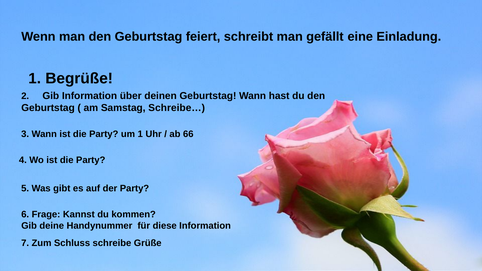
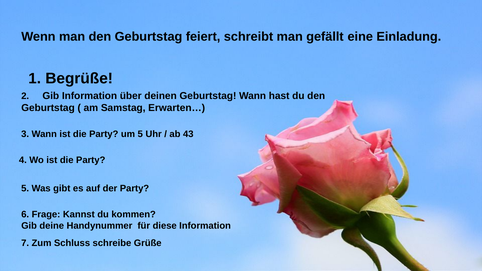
Schreibe…: Schreibe… -> Erwarten… (177, 108)
um 1: 1 -> 5 (140, 134)
66: 66 -> 43 (188, 134)
